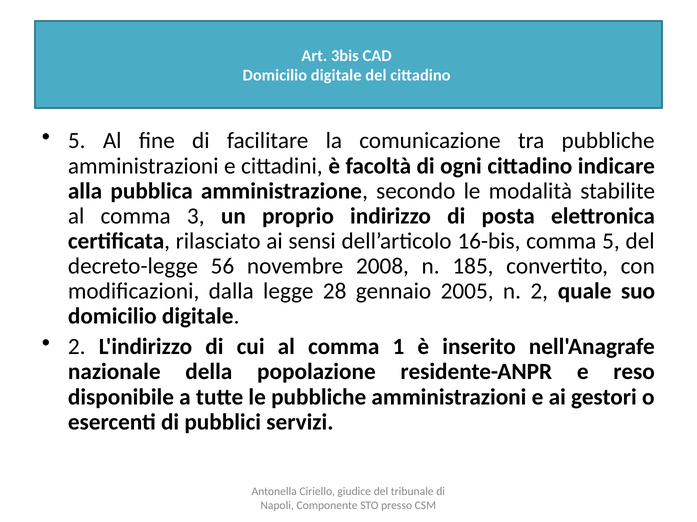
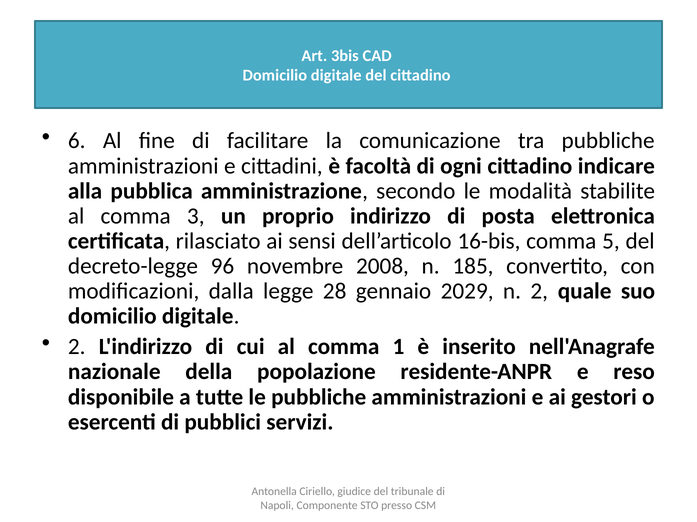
5: 5 -> 6 (77, 141)
56: 56 -> 96 (222, 266)
2005: 2005 -> 2029 (467, 292)
